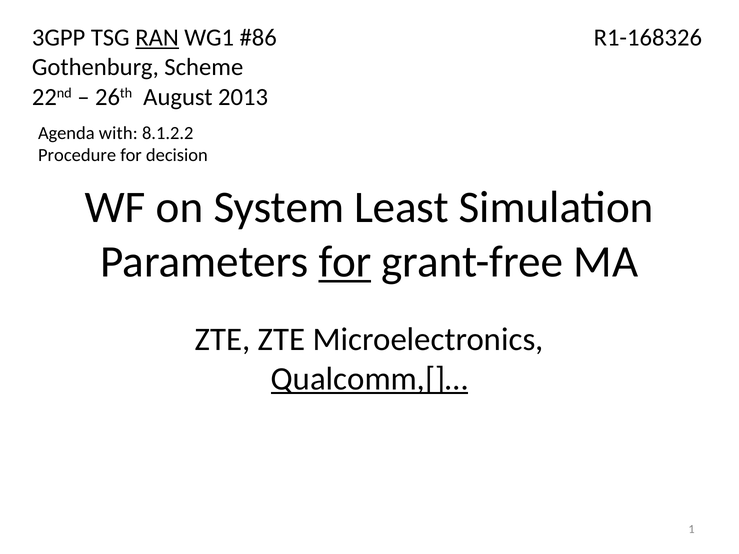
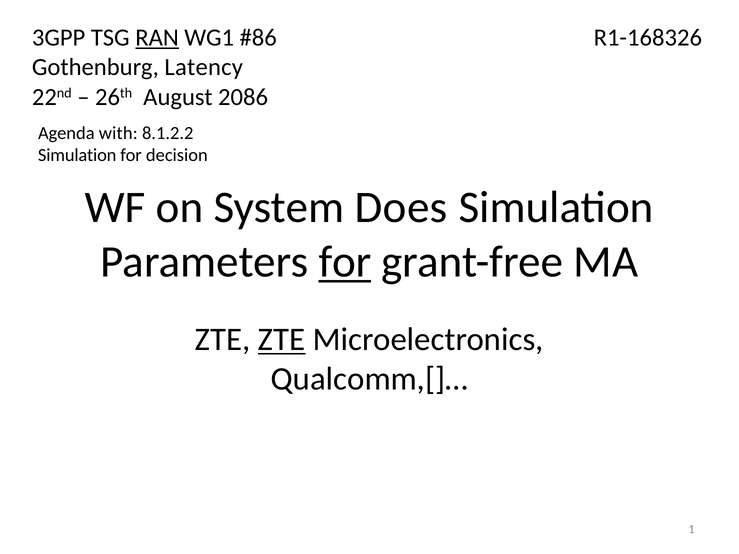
Scheme: Scheme -> Latency (204, 67)
2013: 2013 -> 2086 (243, 97)
Procedure: Procedure -> Simulation (77, 155)
Least: Least -> Does (401, 208)
ZTE underline: none -> present (282, 340)
Qualcomm,[]… underline: present -> none (369, 379)
